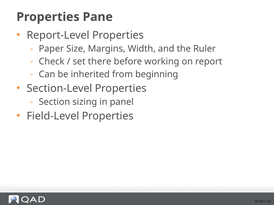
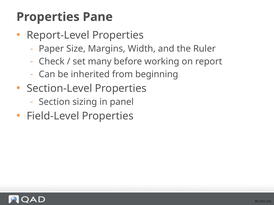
there: there -> many (100, 62)
